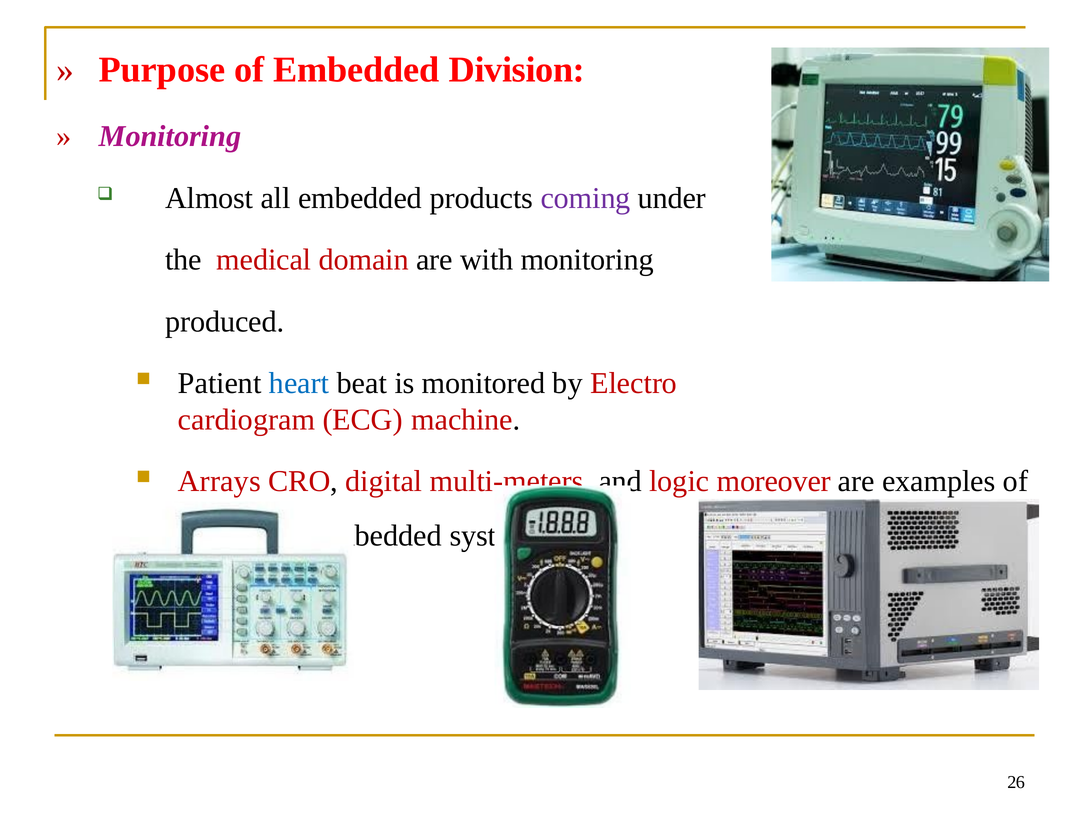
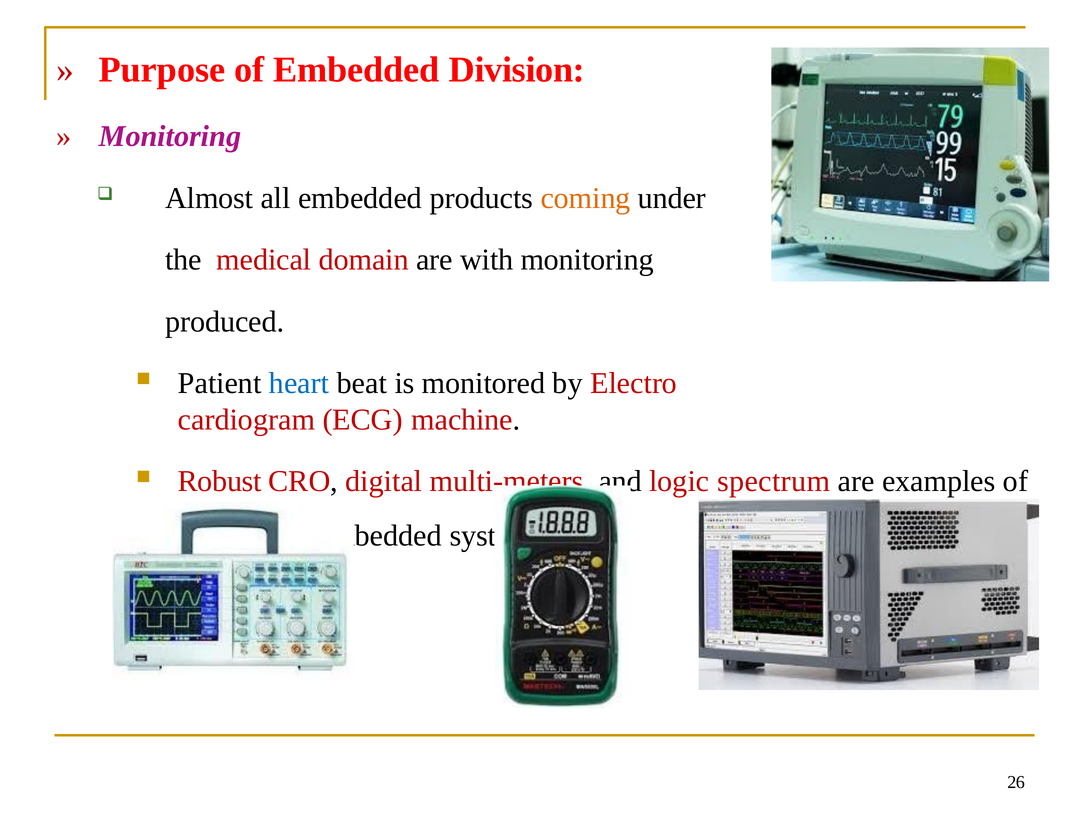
coming colour: purple -> orange (586, 198)
Arrays: Arrays -> Robust (220, 481)
moreover: moreover -> spectrum (774, 481)
